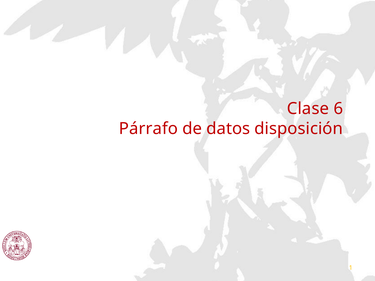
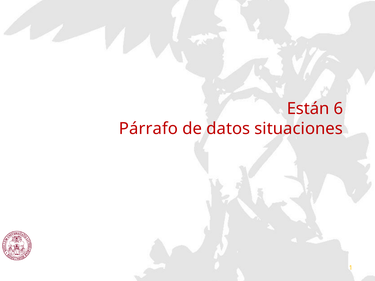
Clase: Clase -> Están (308, 109)
disposición: disposición -> situaciones (299, 129)
